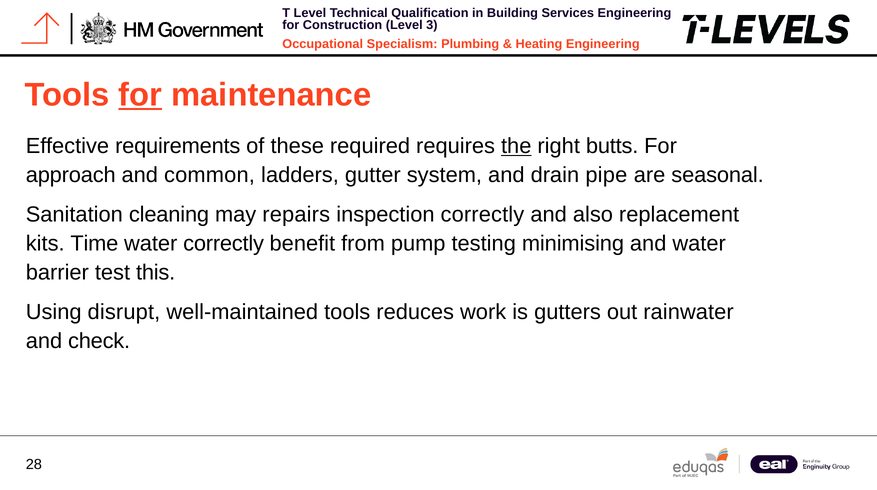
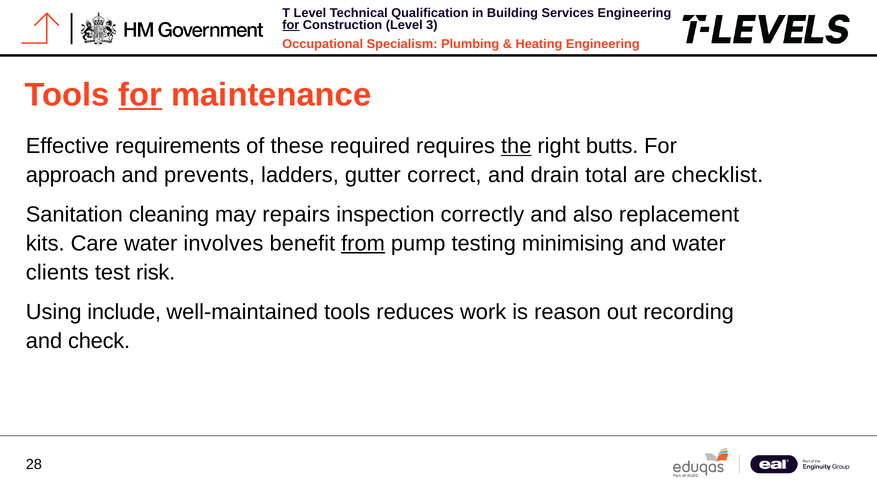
for underline: none -> present (291, 25)
common: common -> prevents (210, 175)
system: system -> correct (444, 175)
pipe: pipe -> total (606, 175)
seasonal: seasonal -> checklist (717, 175)
Time: Time -> Care (94, 244)
water correctly: correctly -> involves (223, 244)
from underline: none -> present (363, 244)
barrier: barrier -> clients (57, 272)
this: this -> risk (156, 272)
disrupt: disrupt -> include (124, 312)
gutters: gutters -> reason (567, 312)
rainwater: rainwater -> recording (689, 312)
